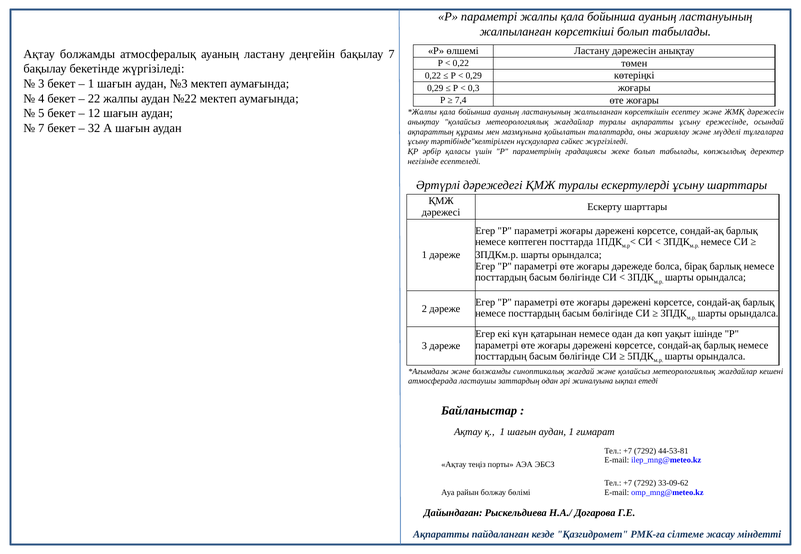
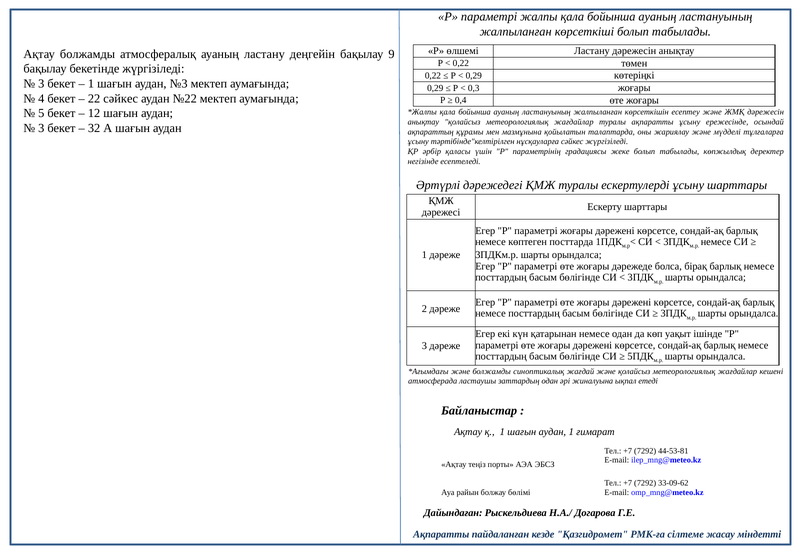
бақылау 7: 7 -> 9 (391, 54)
22 жалпы: жалпы -> сәйкес (121, 99)
7,4: 7,4 -> 0,4 (461, 100)
7: 7 -> 3 (41, 128)
